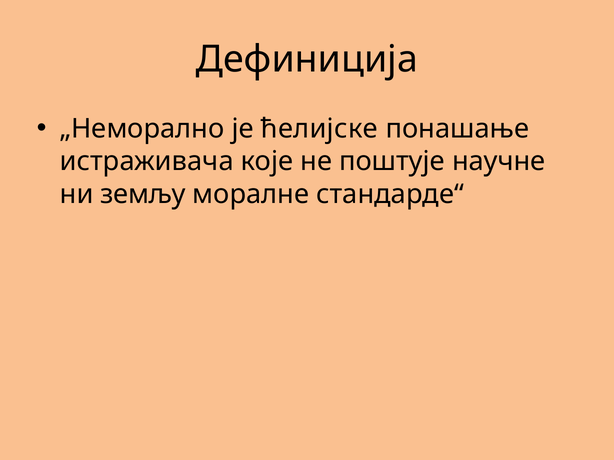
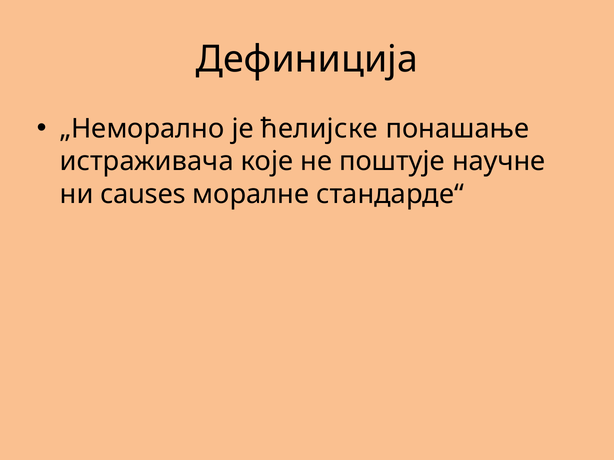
земљу: земљу -> causes (143, 194)
